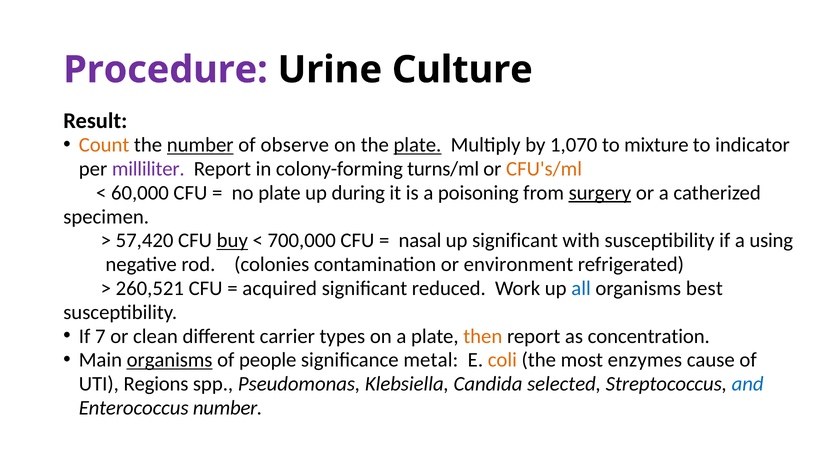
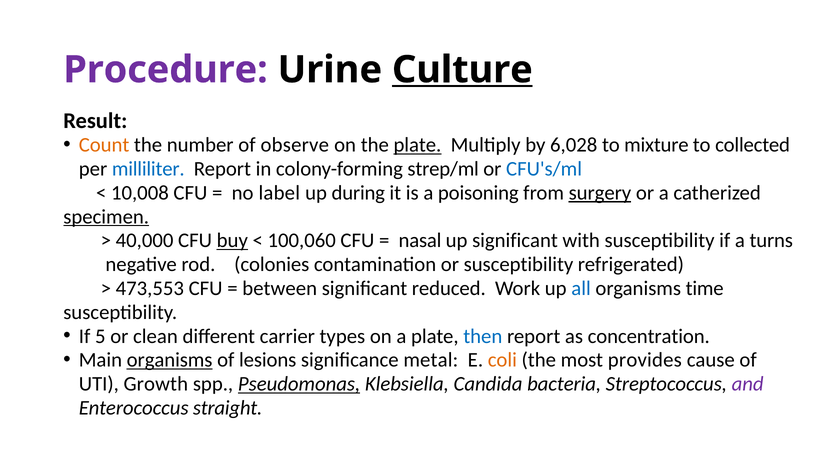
Culture underline: none -> present (462, 70)
number underline: present -> none (200, 145)
1,070: 1,070 -> 6,028 (574, 145)
indicator: indicator -> collected (753, 145)
milliliter colour: purple -> blue (148, 169)
turns/ml: turns/ml -> strep/ml (443, 169)
CFU's/ml colour: orange -> blue (544, 169)
60,000: 60,000 -> 10,008 (140, 193)
no plate: plate -> label (279, 193)
specimen underline: none -> present (106, 217)
57,420: 57,420 -> 40,000 (145, 241)
700,000: 700,000 -> 100,060 (302, 241)
using: using -> turns (771, 241)
or environment: environment -> susceptibility (519, 264)
260,521: 260,521 -> 473,553 (150, 288)
acquired: acquired -> between (280, 288)
best: best -> time (705, 288)
7: 7 -> 5 (100, 336)
then colour: orange -> blue (483, 336)
people: people -> lesions (268, 360)
enzymes: enzymes -> provides (645, 360)
Regions: Regions -> Growth (156, 384)
Pseudomonas underline: none -> present (299, 384)
selected: selected -> bacteria (564, 384)
and colour: blue -> purple (748, 384)
Enterococcus number: number -> straight (228, 408)
